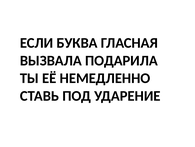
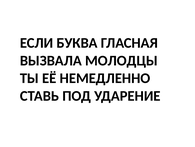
ПОДАРИЛА: ПОДАРИЛА -> МОЛОДЦЫ (121, 60)
